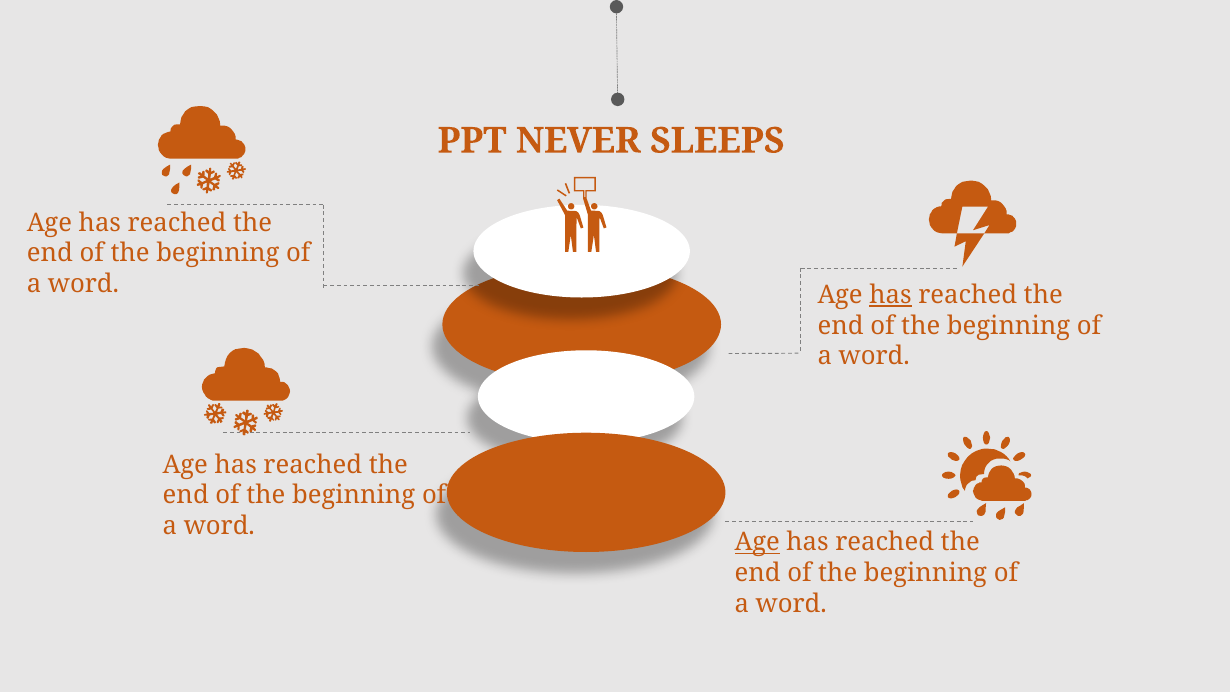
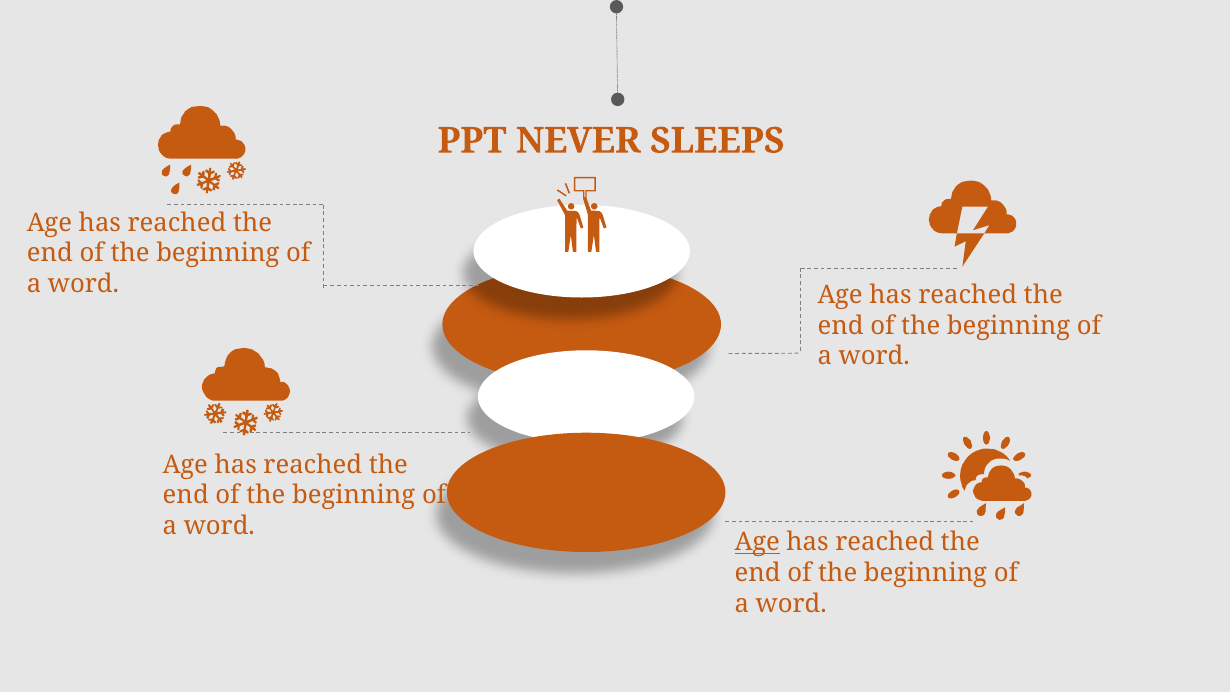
has underline: present -> none (891, 295)
